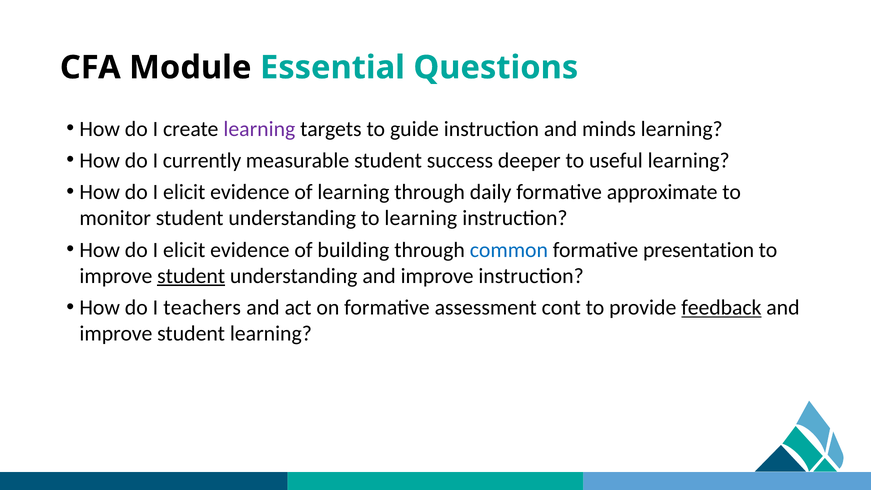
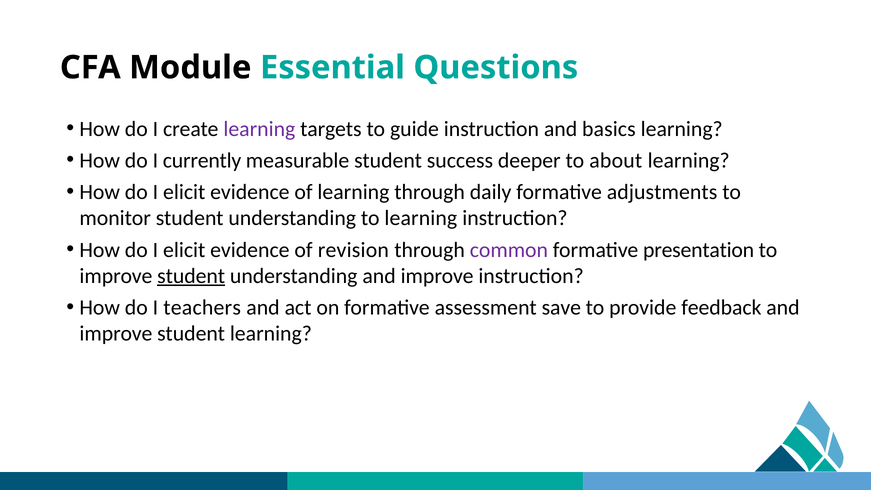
minds: minds -> basics (609, 129)
useful: useful -> about (616, 160)
approximate: approximate -> adjustments (662, 192)
building: building -> revision (353, 250)
common colour: blue -> purple (509, 250)
cont: cont -> save (561, 307)
feedback underline: present -> none (721, 307)
